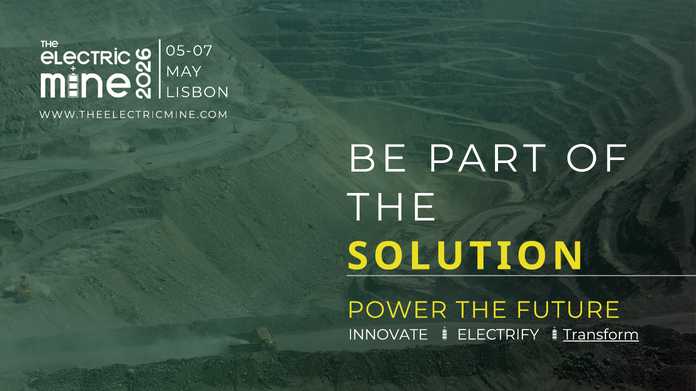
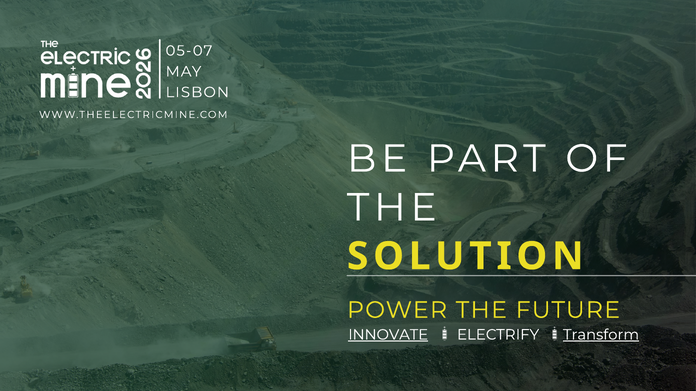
INNOVATE underline: none -> present (388, 335)
